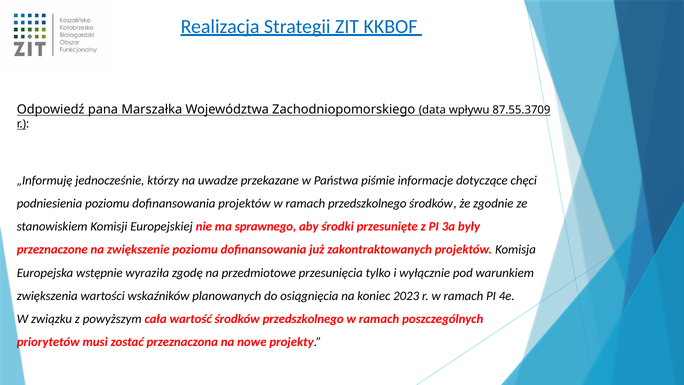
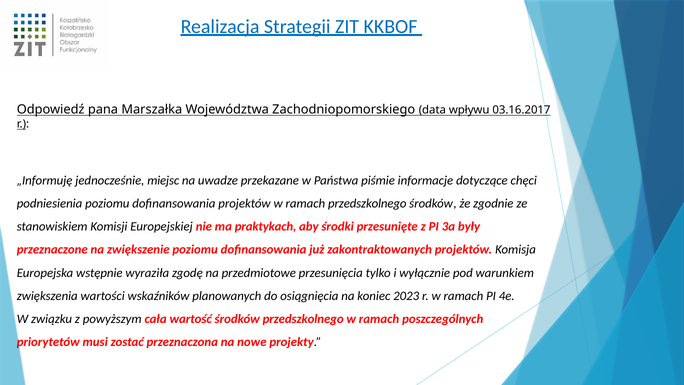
87.55.3709: 87.55.3709 -> 03.16.2017 (521, 110)
którzy: którzy -> miejsc (163, 180)
sprawnego: sprawnego -> praktykach (266, 226)
